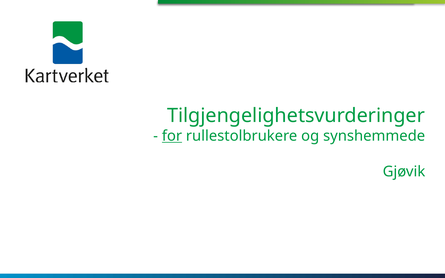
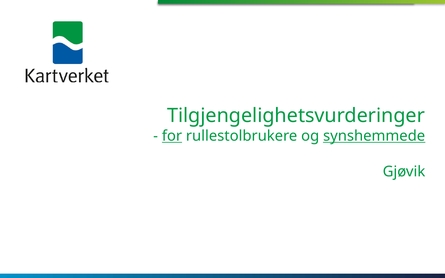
synshemmede underline: none -> present (374, 136)
